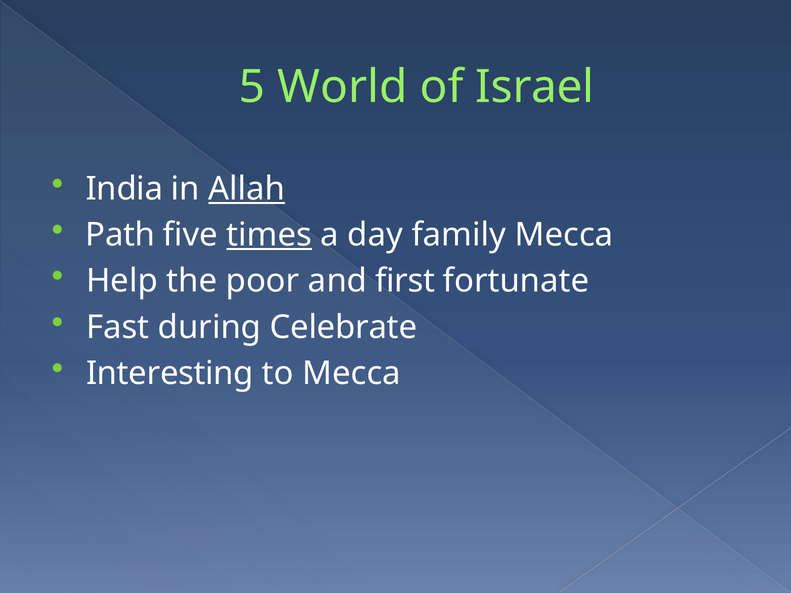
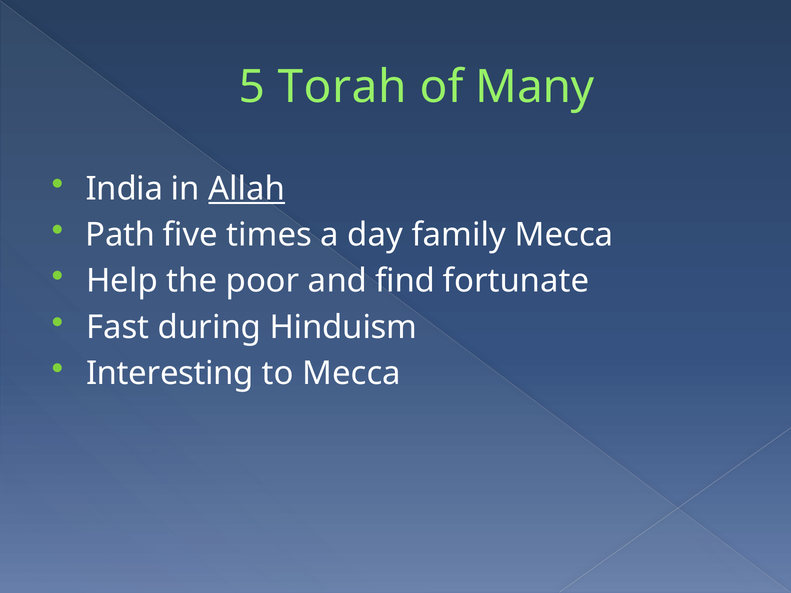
World: World -> Torah (342, 87)
Israel: Israel -> Many (535, 87)
times underline: present -> none (269, 235)
first: first -> find (405, 281)
Celebrate: Celebrate -> Hinduism (343, 327)
